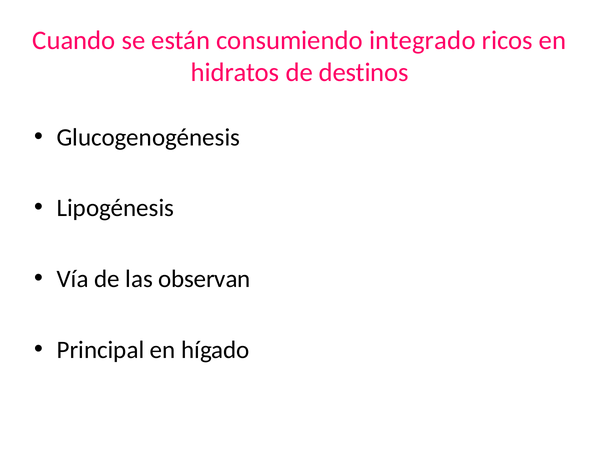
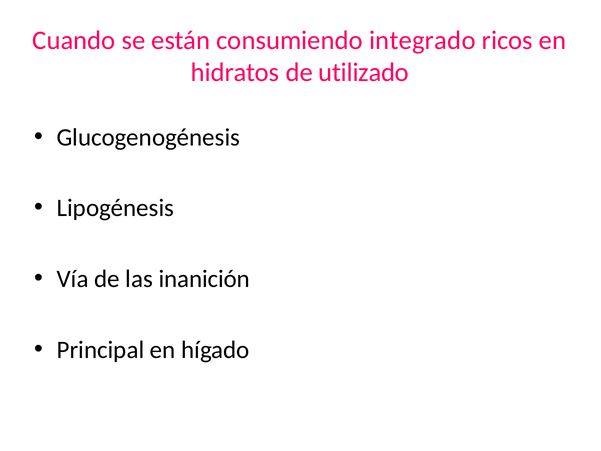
destinos: destinos -> utilizado (364, 72)
observan: observan -> inanición (204, 279)
